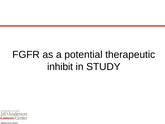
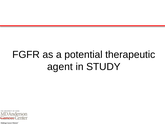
inhibit: inhibit -> agent (60, 67)
